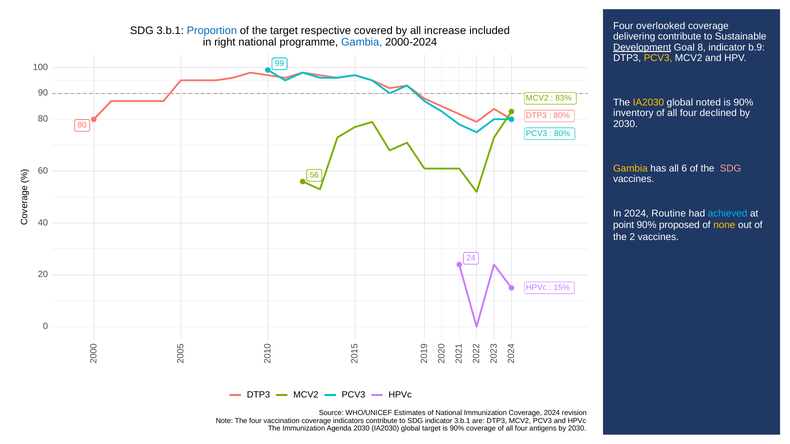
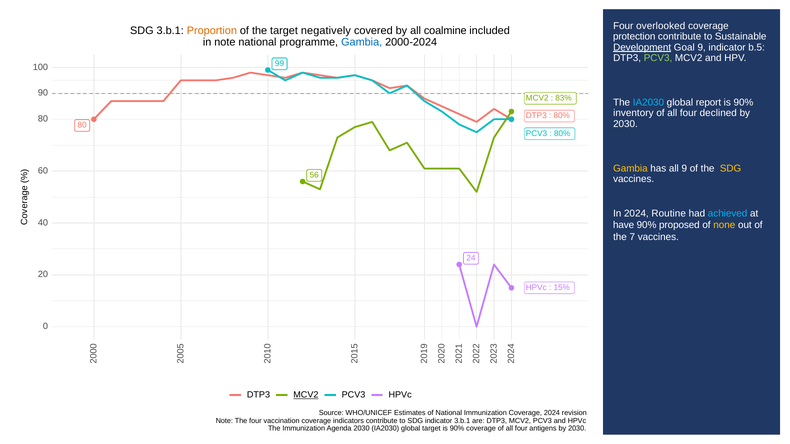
Proportion colour: blue -> orange (212, 31)
respective: respective -> negatively (326, 31)
increase: increase -> coalmine (445, 31)
delivering: delivering -> protection (634, 37)
in right: right -> note (225, 42)
Goal 8: 8 -> 9 (702, 47)
b.9: b.9 -> b.5 (757, 47)
PCV3 colour: yellow -> light green (658, 58)
IA2030 colour: yellow -> light blue (648, 103)
noted: noted -> report (708, 103)
all 6: 6 -> 9 (684, 169)
SDG colour: pink -> yellow (731, 169)
point: point -> have (624, 225)
the 2: 2 -> 7 (632, 237)
MCV2 underline: none -> present (306, 395)
